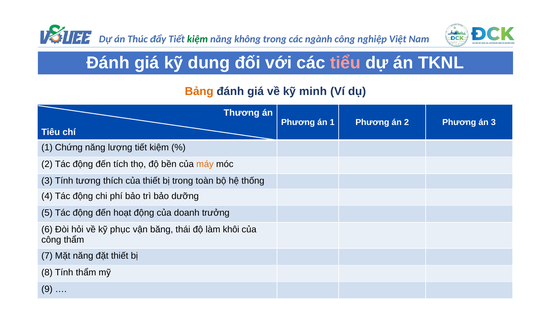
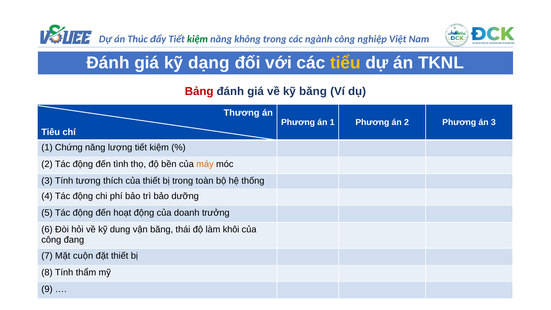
dung: dung -> dạng (209, 63)
tiểu colour: pink -> yellow (345, 63)
Bảng colour: orange -> red (199, 91)
kỹ minh: minh -> băng (313, 91)
tích: tích -> tình (121, 164)
phục: phục -> dung (120, 229)
công thẩm: thẩm -> đang (74, 240)
Mặt năng: năng -> cuộn (83, 256)
